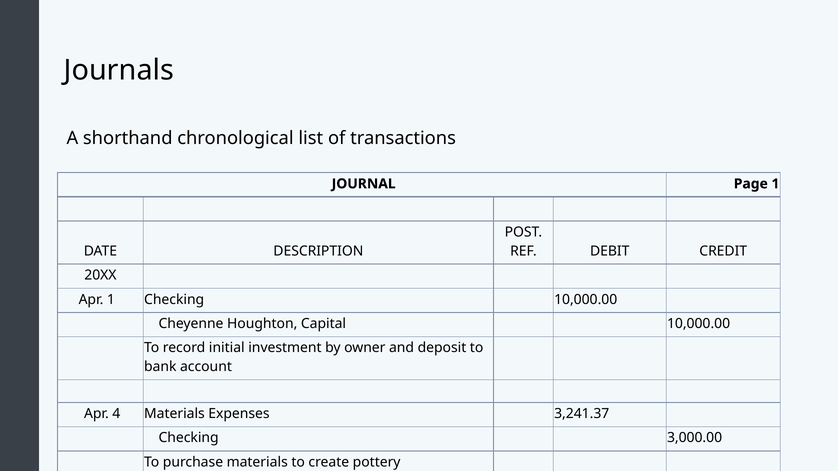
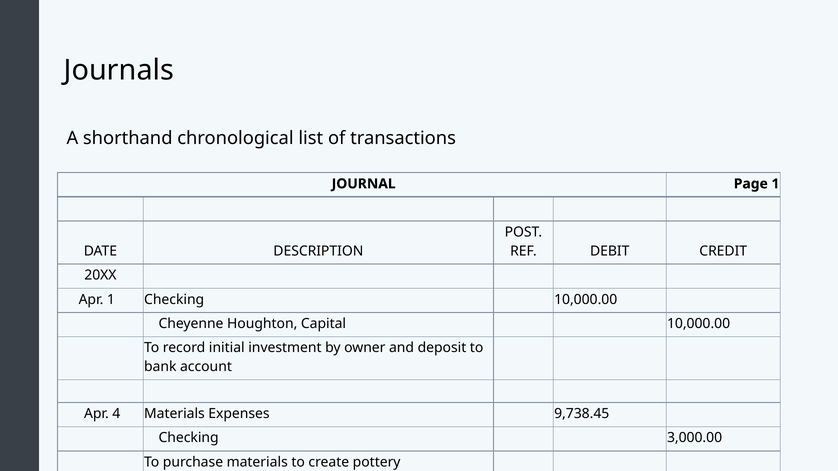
3,241.37: 3,241.37 -> 9,738.45 (582, 414)
